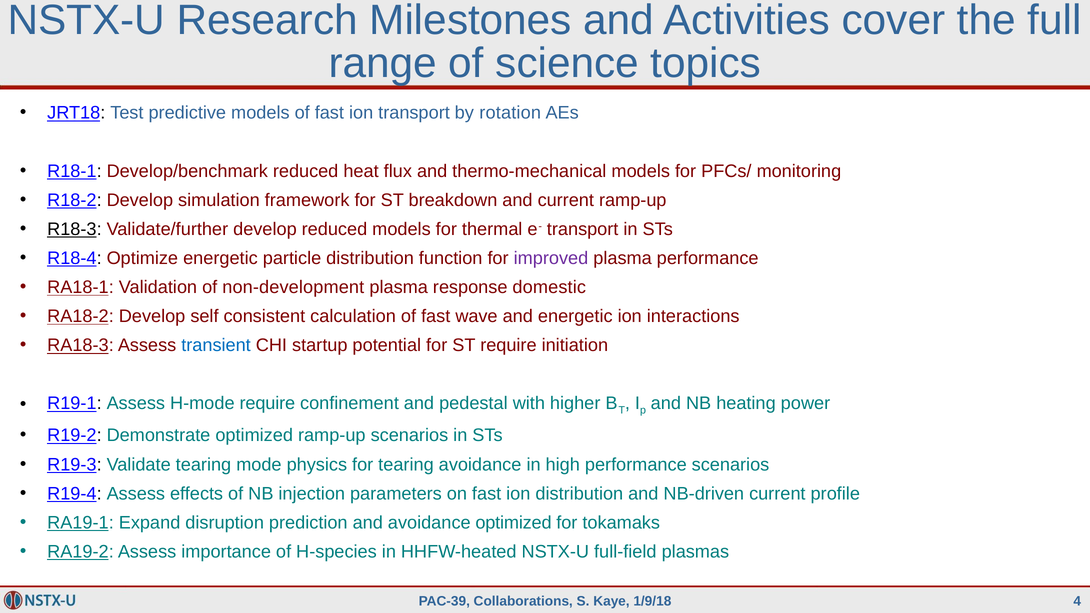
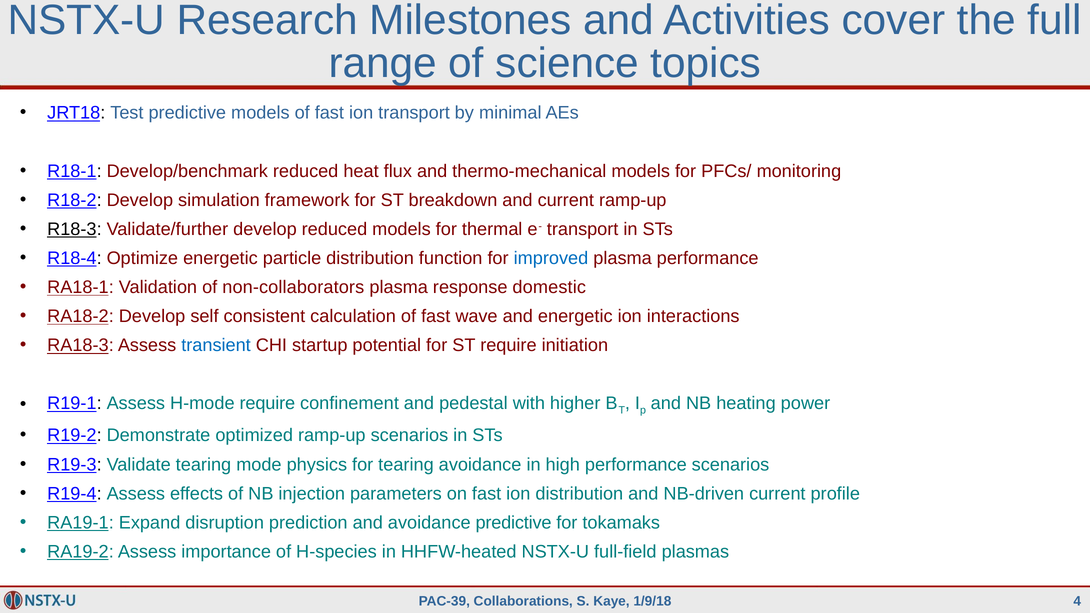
rotation: rotation -> minimal (510, 113)
improved colour: purple -> blue (551, 258)
non-development: non-development -> non-collaborators (293, 287)
avoidance optimized: optimized -> predictive (514, 523)
